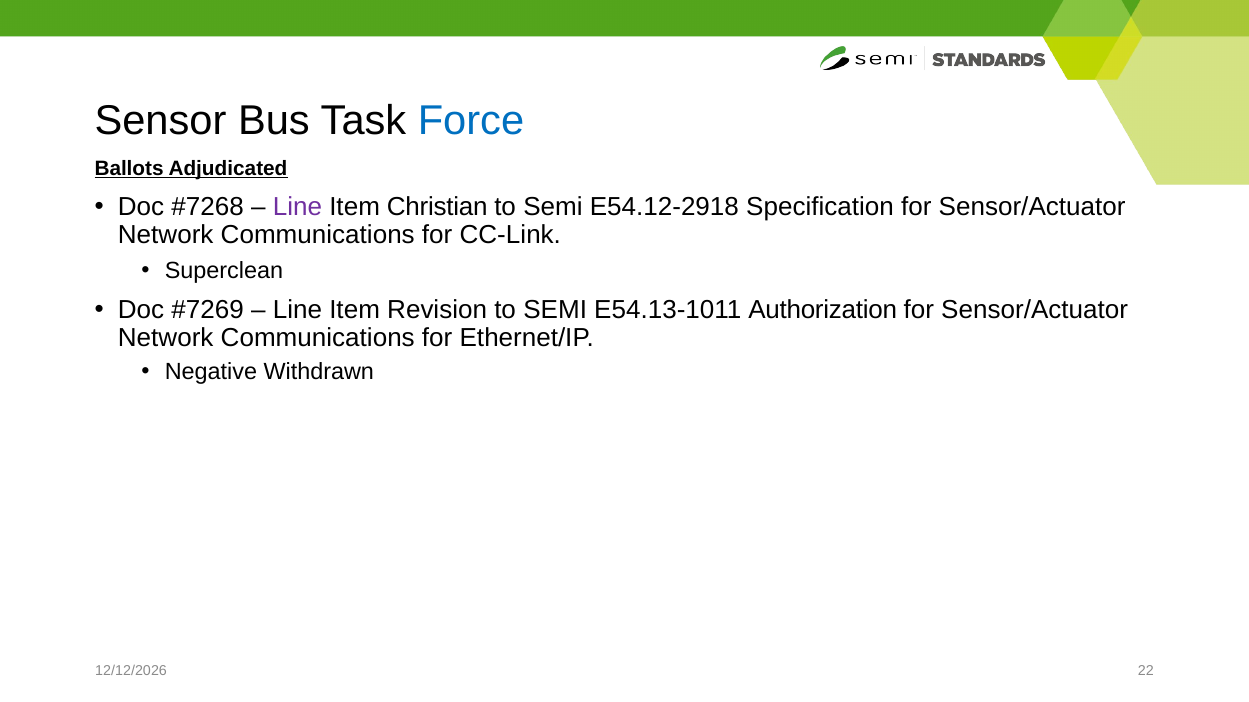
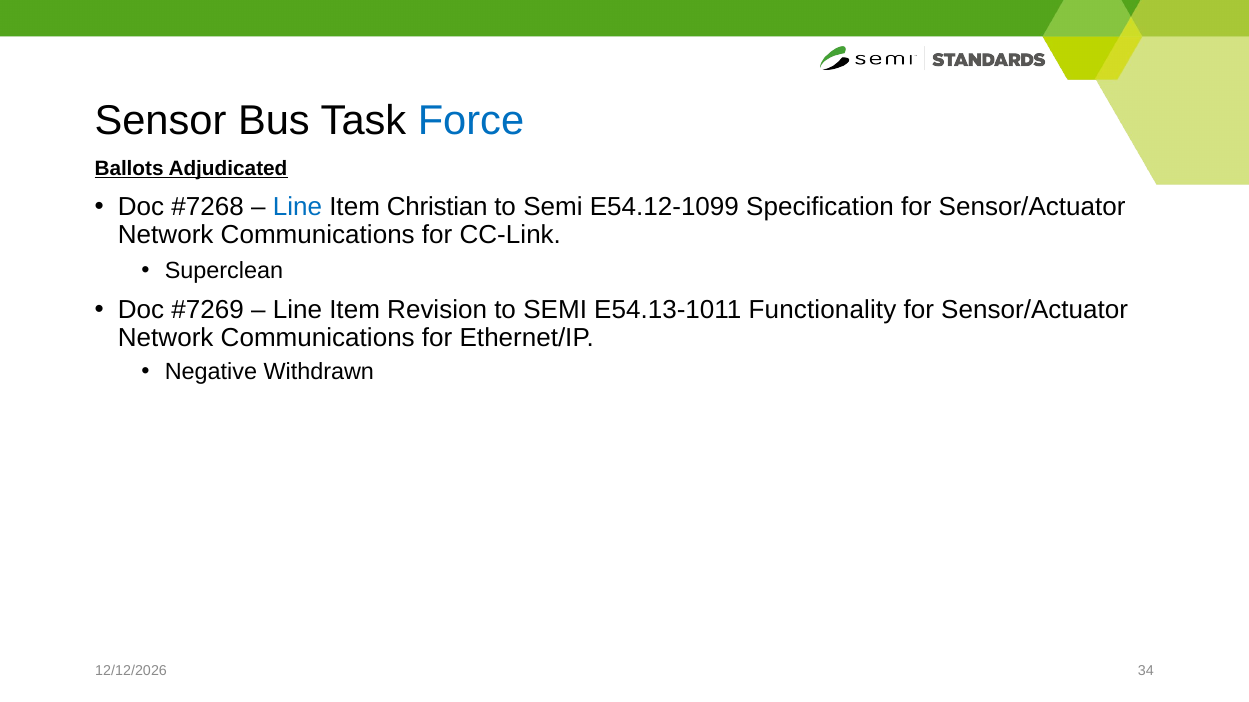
Line colour: purple -> blue (297, 207)
E54.12-2918: E54.12-2918 -> E54.12-1099 (664, 207)
Authorization: Authorization -> Functionality (822, 311)
22: 22 -> 34 (1146, 671)
